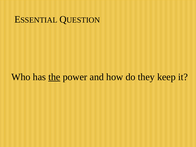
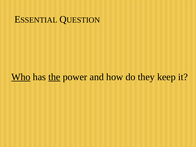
Who underline: none -> present (21, 77)
